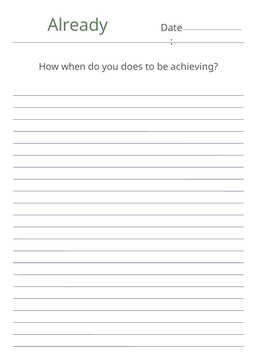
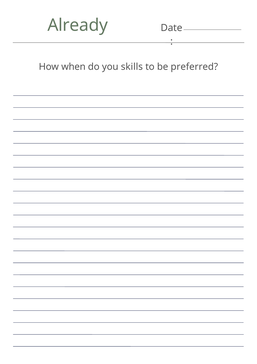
does: does -> skills (132, 67)
achieving: achieving -> preferred (194, 67)
